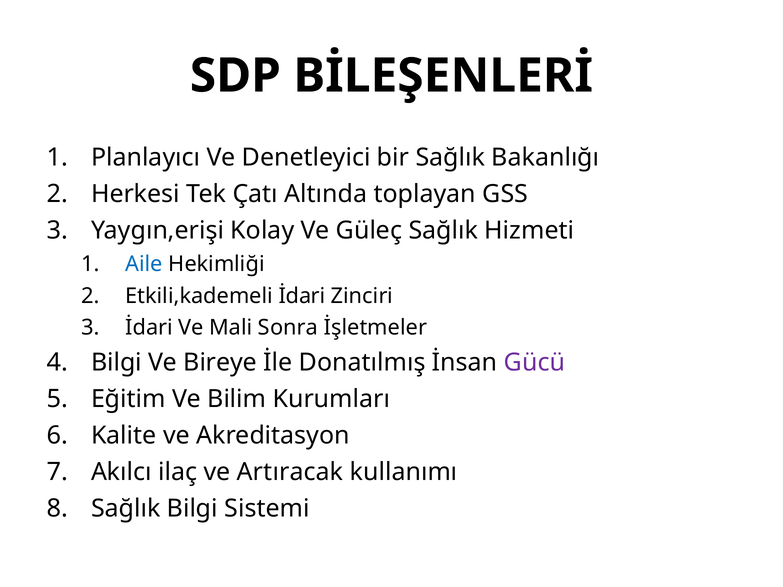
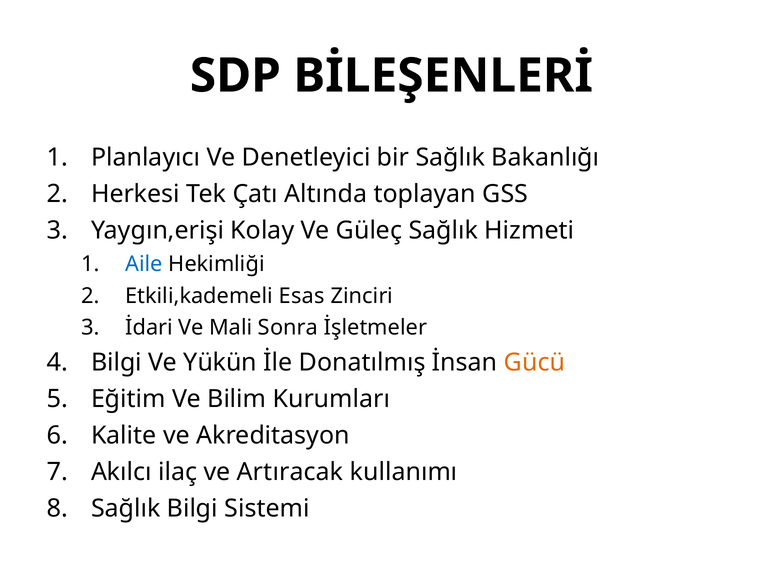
Etkili,kademeli İdari: İdari -> Esas (302, 296)
Bireye: Bireye -> Yükün (220, 363)
Gücü colour: purple -> orange (534, 363)
